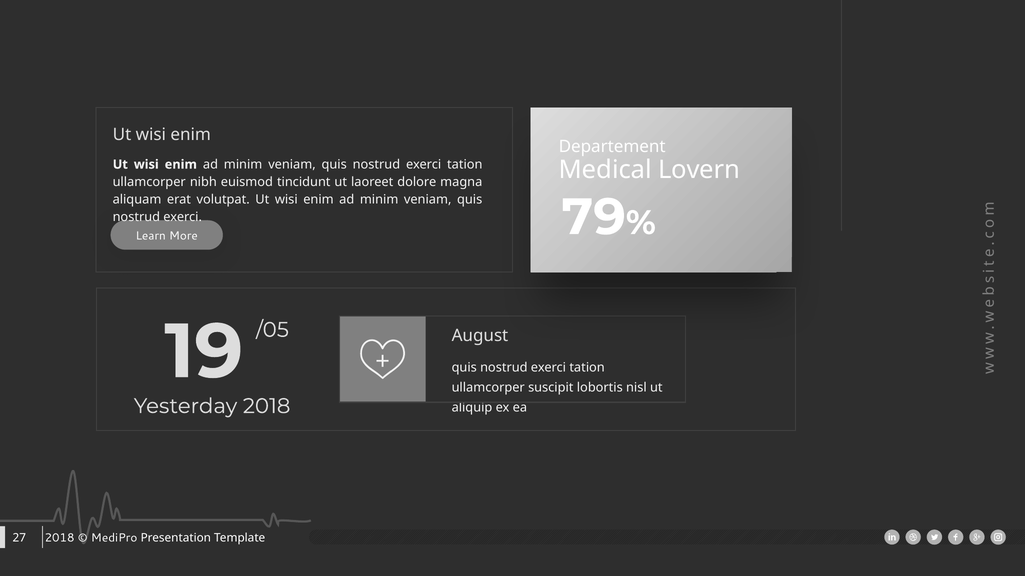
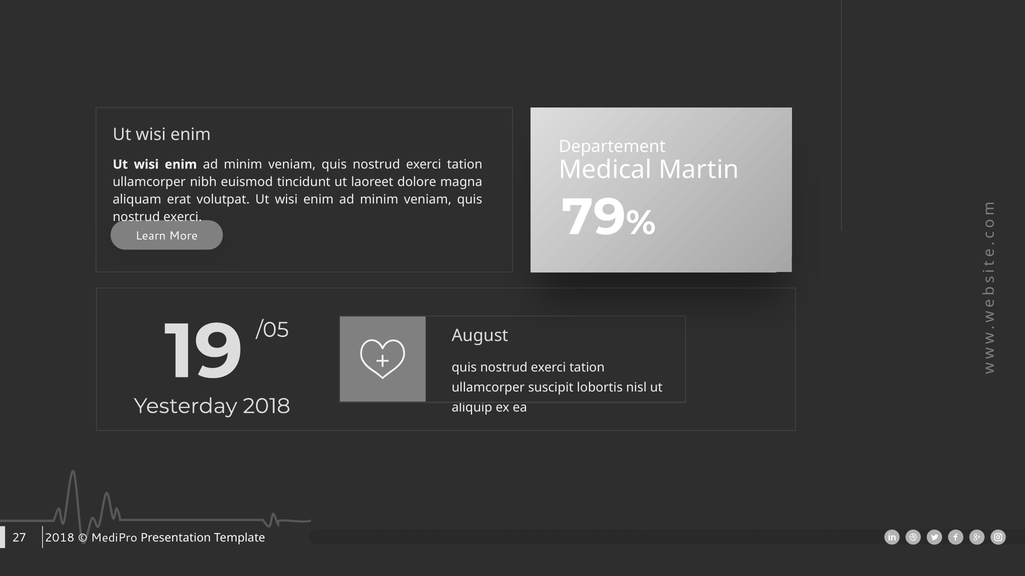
Lovern: Lovern -> Martin (699, 170)
